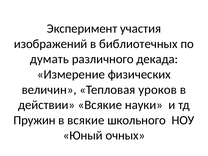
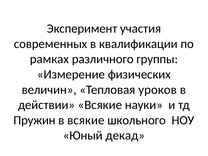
изображений: изображений -> современных (51, 44)
библиотечных: библиотечных -> квалификации (138, 44)
думать: думать -> рамках (49, 59)
декада: декада -> группы (157, 59)
очных: очных -> декад (125, 135)
